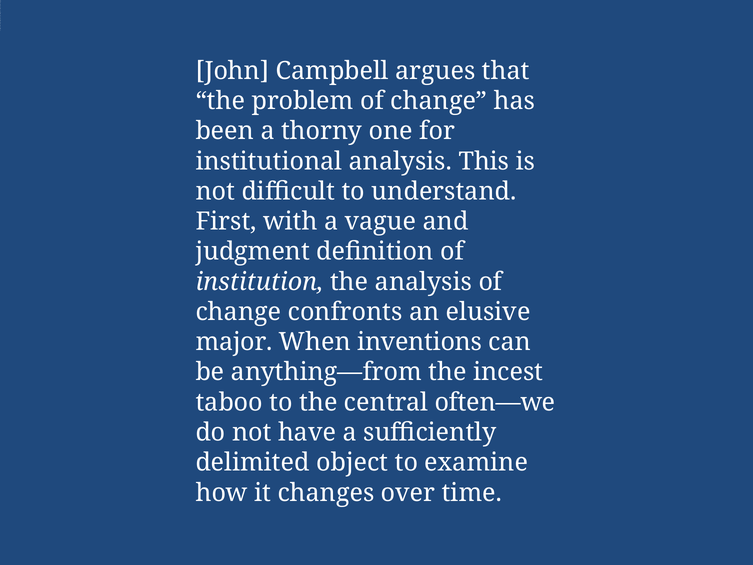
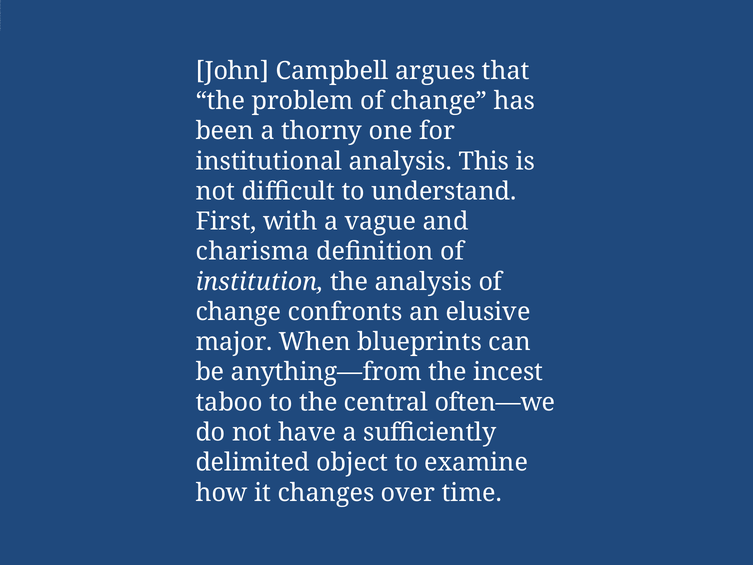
judgment: judgment -> charisma (253, 252)
inventions: inventions -> blueprints (420, 342)
